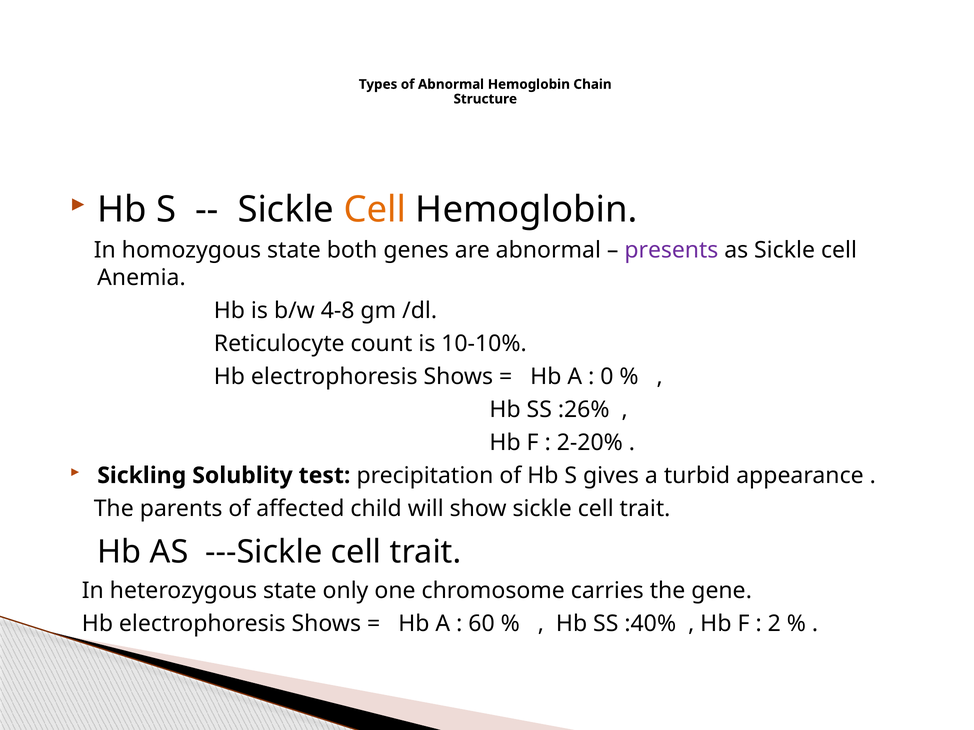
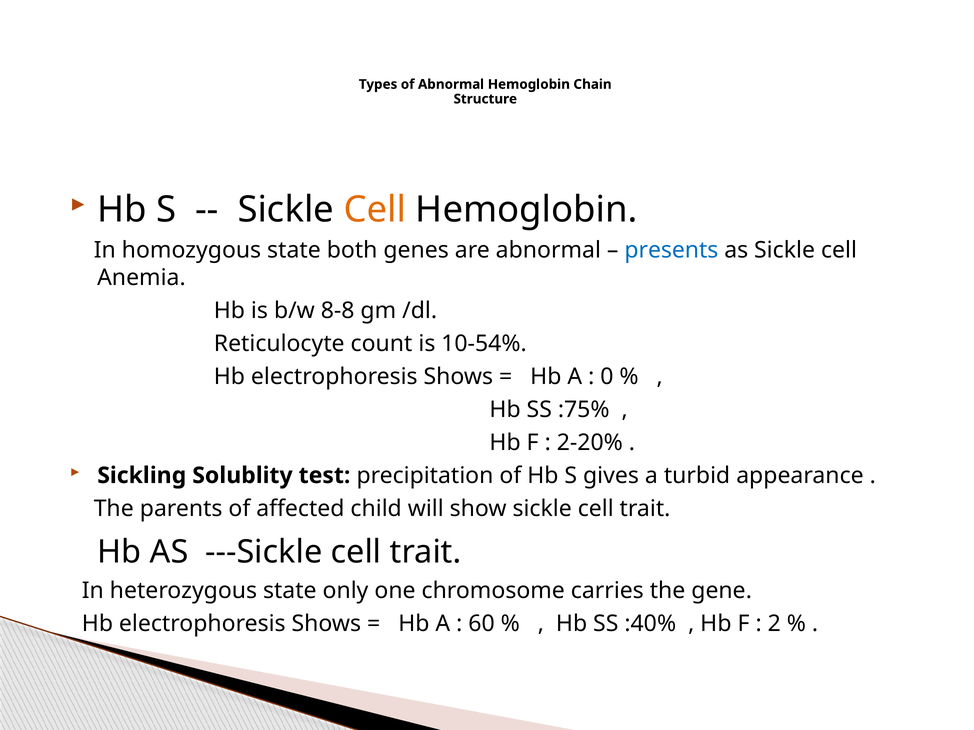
presents colour: purple -> blue (671, 250)
4-8: 4-8 -> 8-8 (338, 311)
10-10%: 10-10% -> 10-54% (484, 344)
:26%: :26% -> :75% (584, 410)
